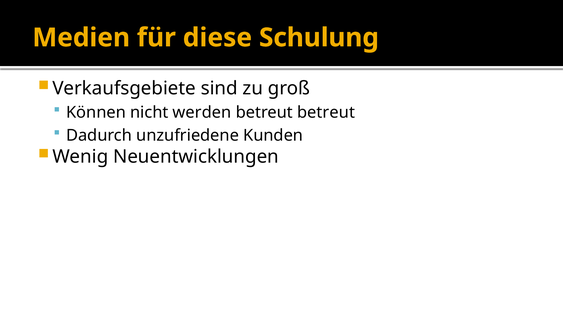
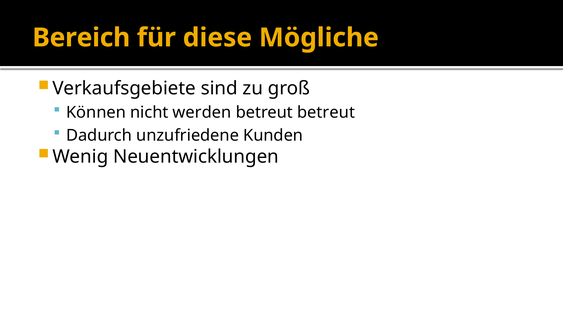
Medien: Medien -> Bereich (81, 38)
Schulung: Schulung -> Mögliche (319, 38)
